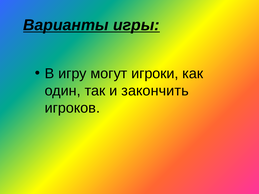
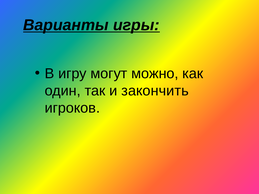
игроки: игроки -> можно (155, 74)
